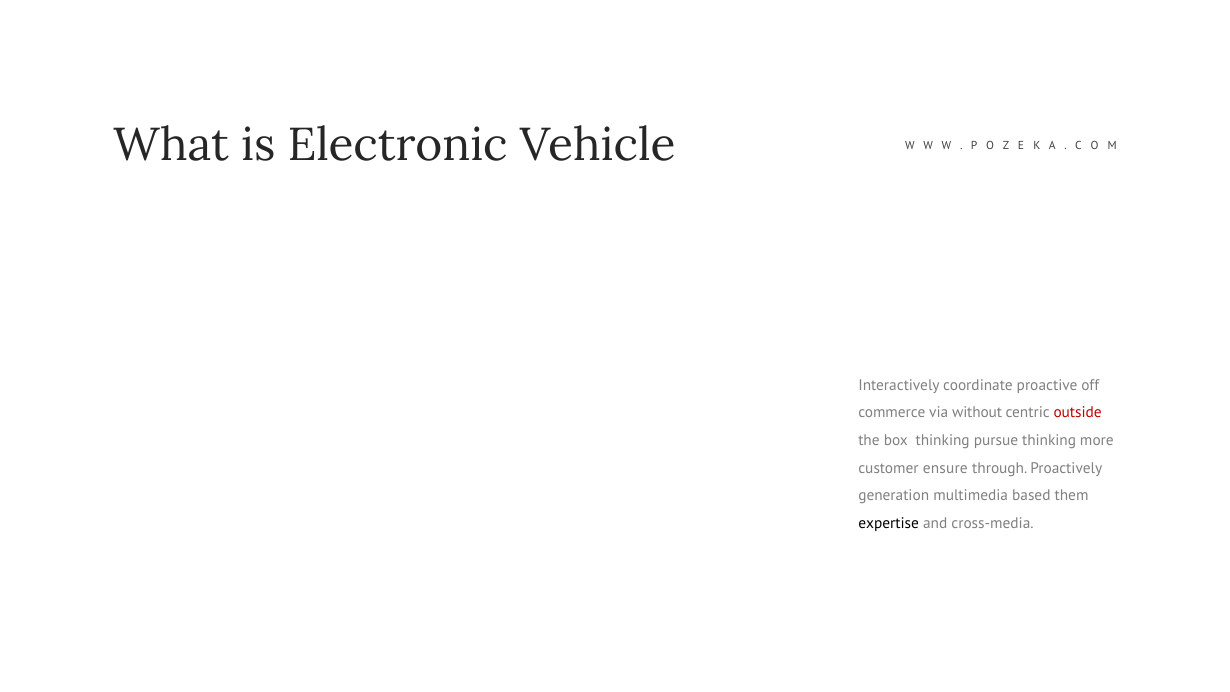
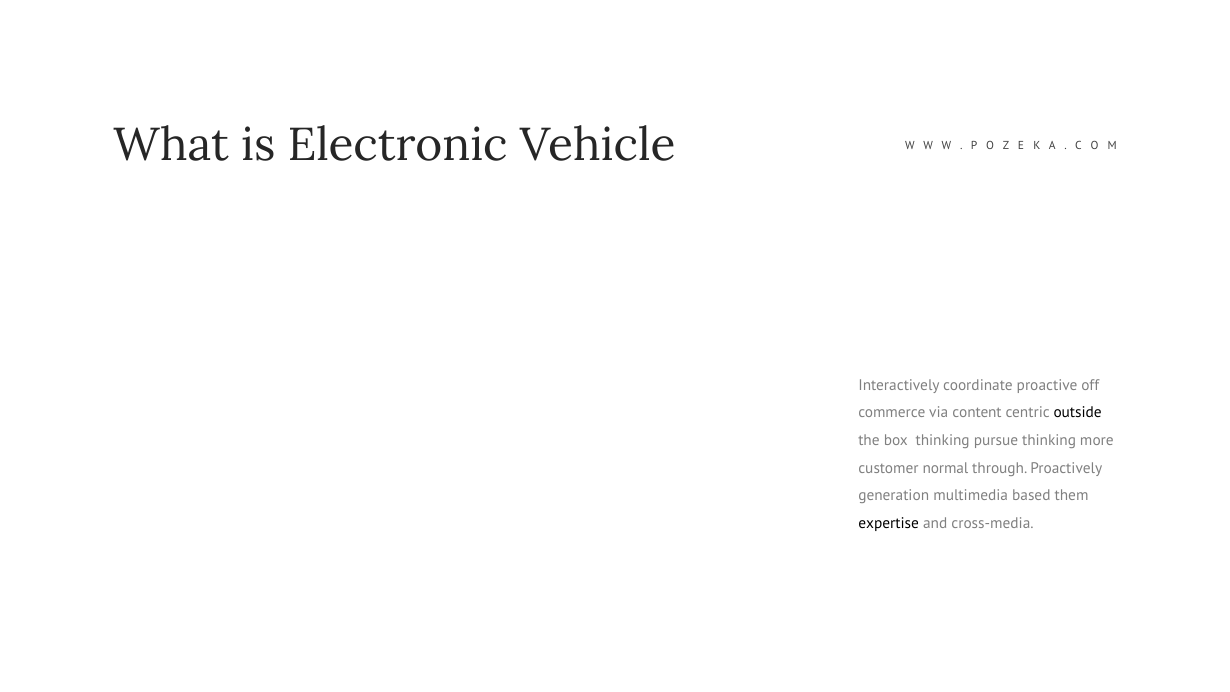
without: without -> content (977, 413)
outside colour: red -> black (1078, 413)
ensure: ensure -> normal (945, 468)
